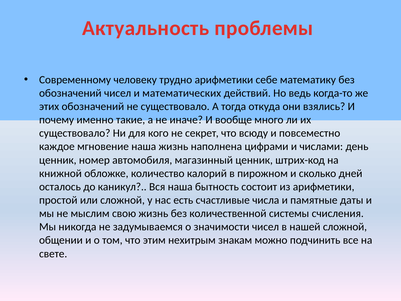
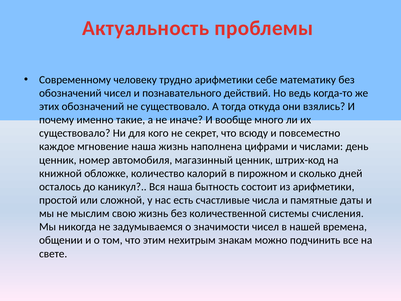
математических: математических -> познавательного (182, 93)
нашей сложной: сложной -> времена (345, 227)
